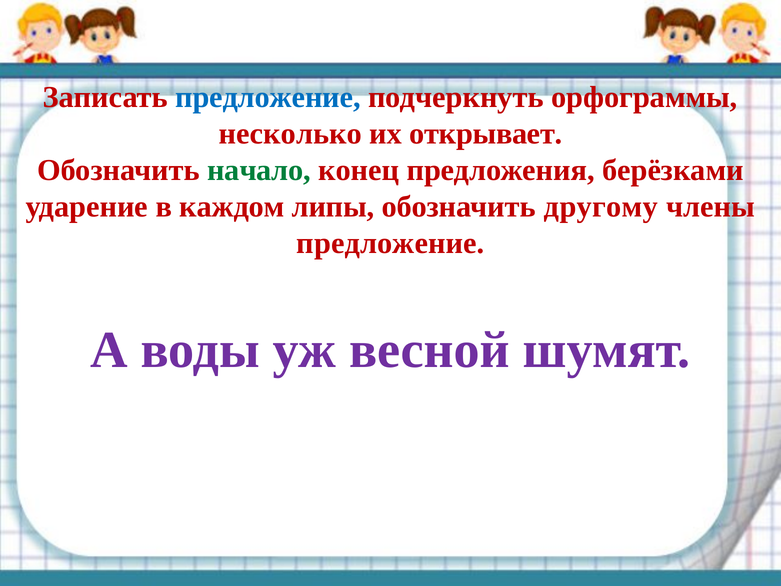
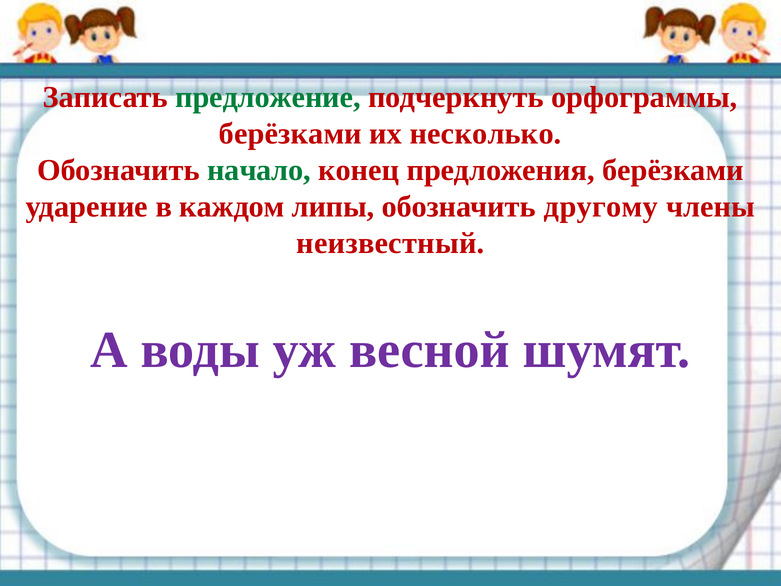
предложение colour: blue -> green (268, 97)
несколько: несколько -> берёзками (290, 134)
открывает: открывает -> несколько (486, 134)
предложение: предложение -> неизвестный (390, 243)
